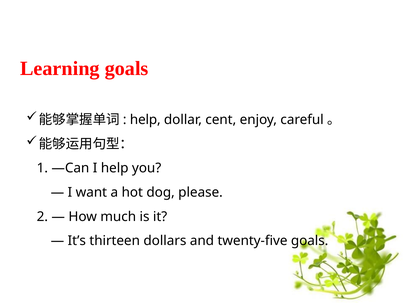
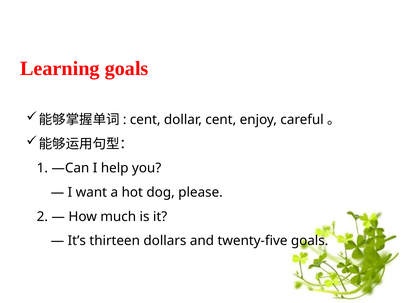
help: help -> cent (145, 120)
